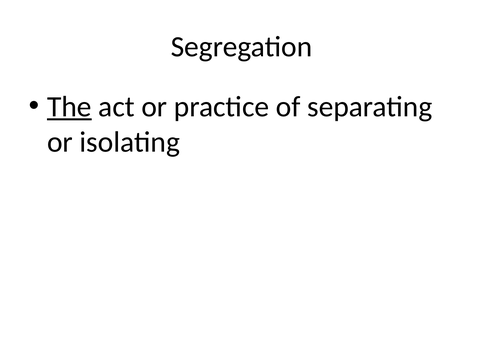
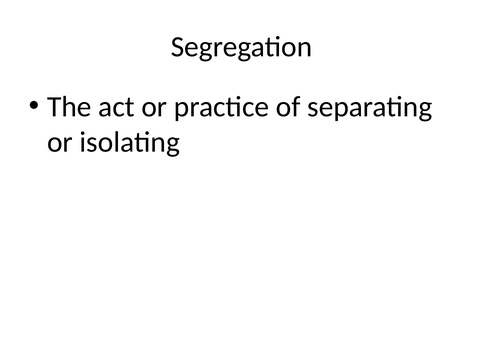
The underline: present -> none (69, 107)
